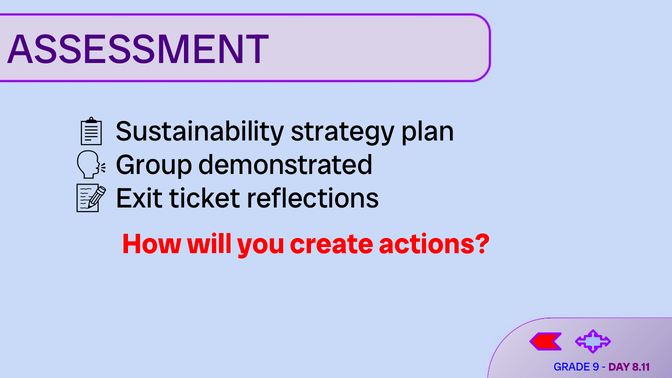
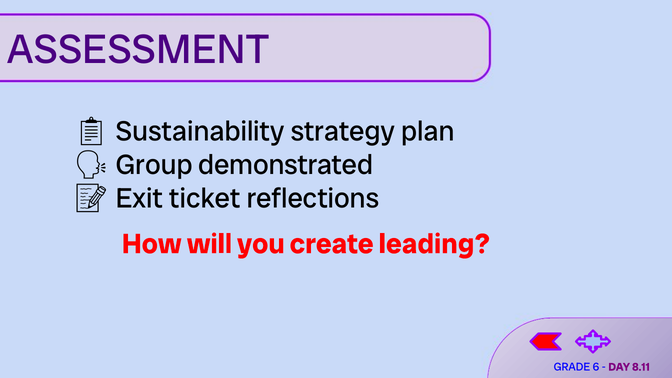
actions: actions -> leading (434, 244)
9: 9 -> 6 (596, 367)
